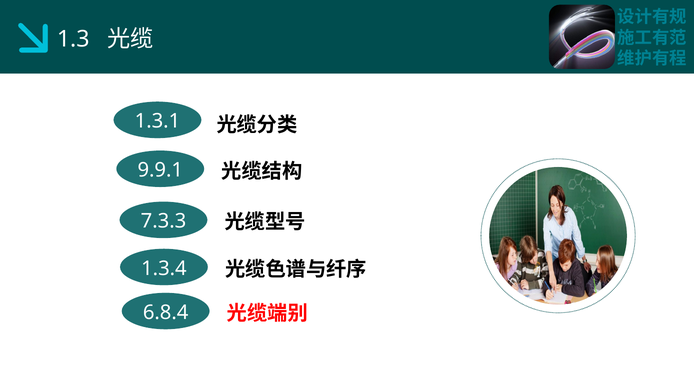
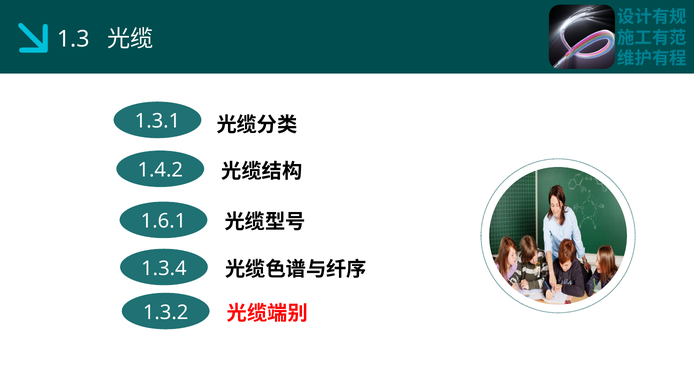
9.9.1: 9.9.1 -> 1.4.2 (160, 170)
7.3.3: 7.3.3 -> 1.6.1 (163, 221)
6.8.4: 6.8.4 -> 1.3.2 (166, 313)
